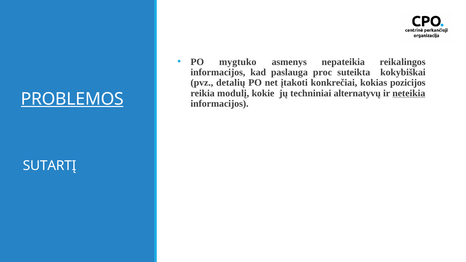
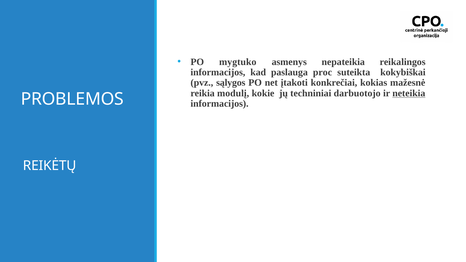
detalių: detalių -> sąlygos (231, 83)
pozicijos: pozicijos -> mažesnė (408, 83)
alternatyvų: alternatyvų -> darbuotojo (357, 93)
PROBLEMOS underline: present -> none (72, 99)
SUTARTĮ: SUTARTĮ -> REIKĖTŲ (50, 166)
